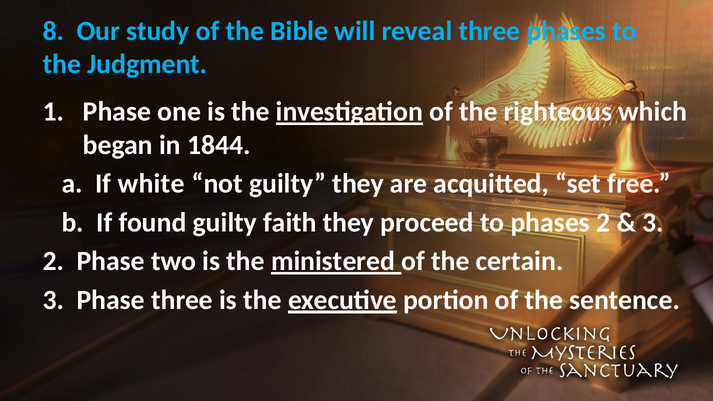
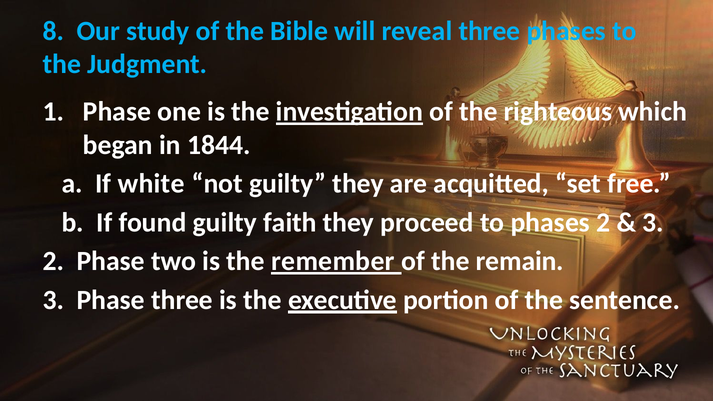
ministered: ministered -> remember (333, 261)
certain: certain -> remain (520, 261)
